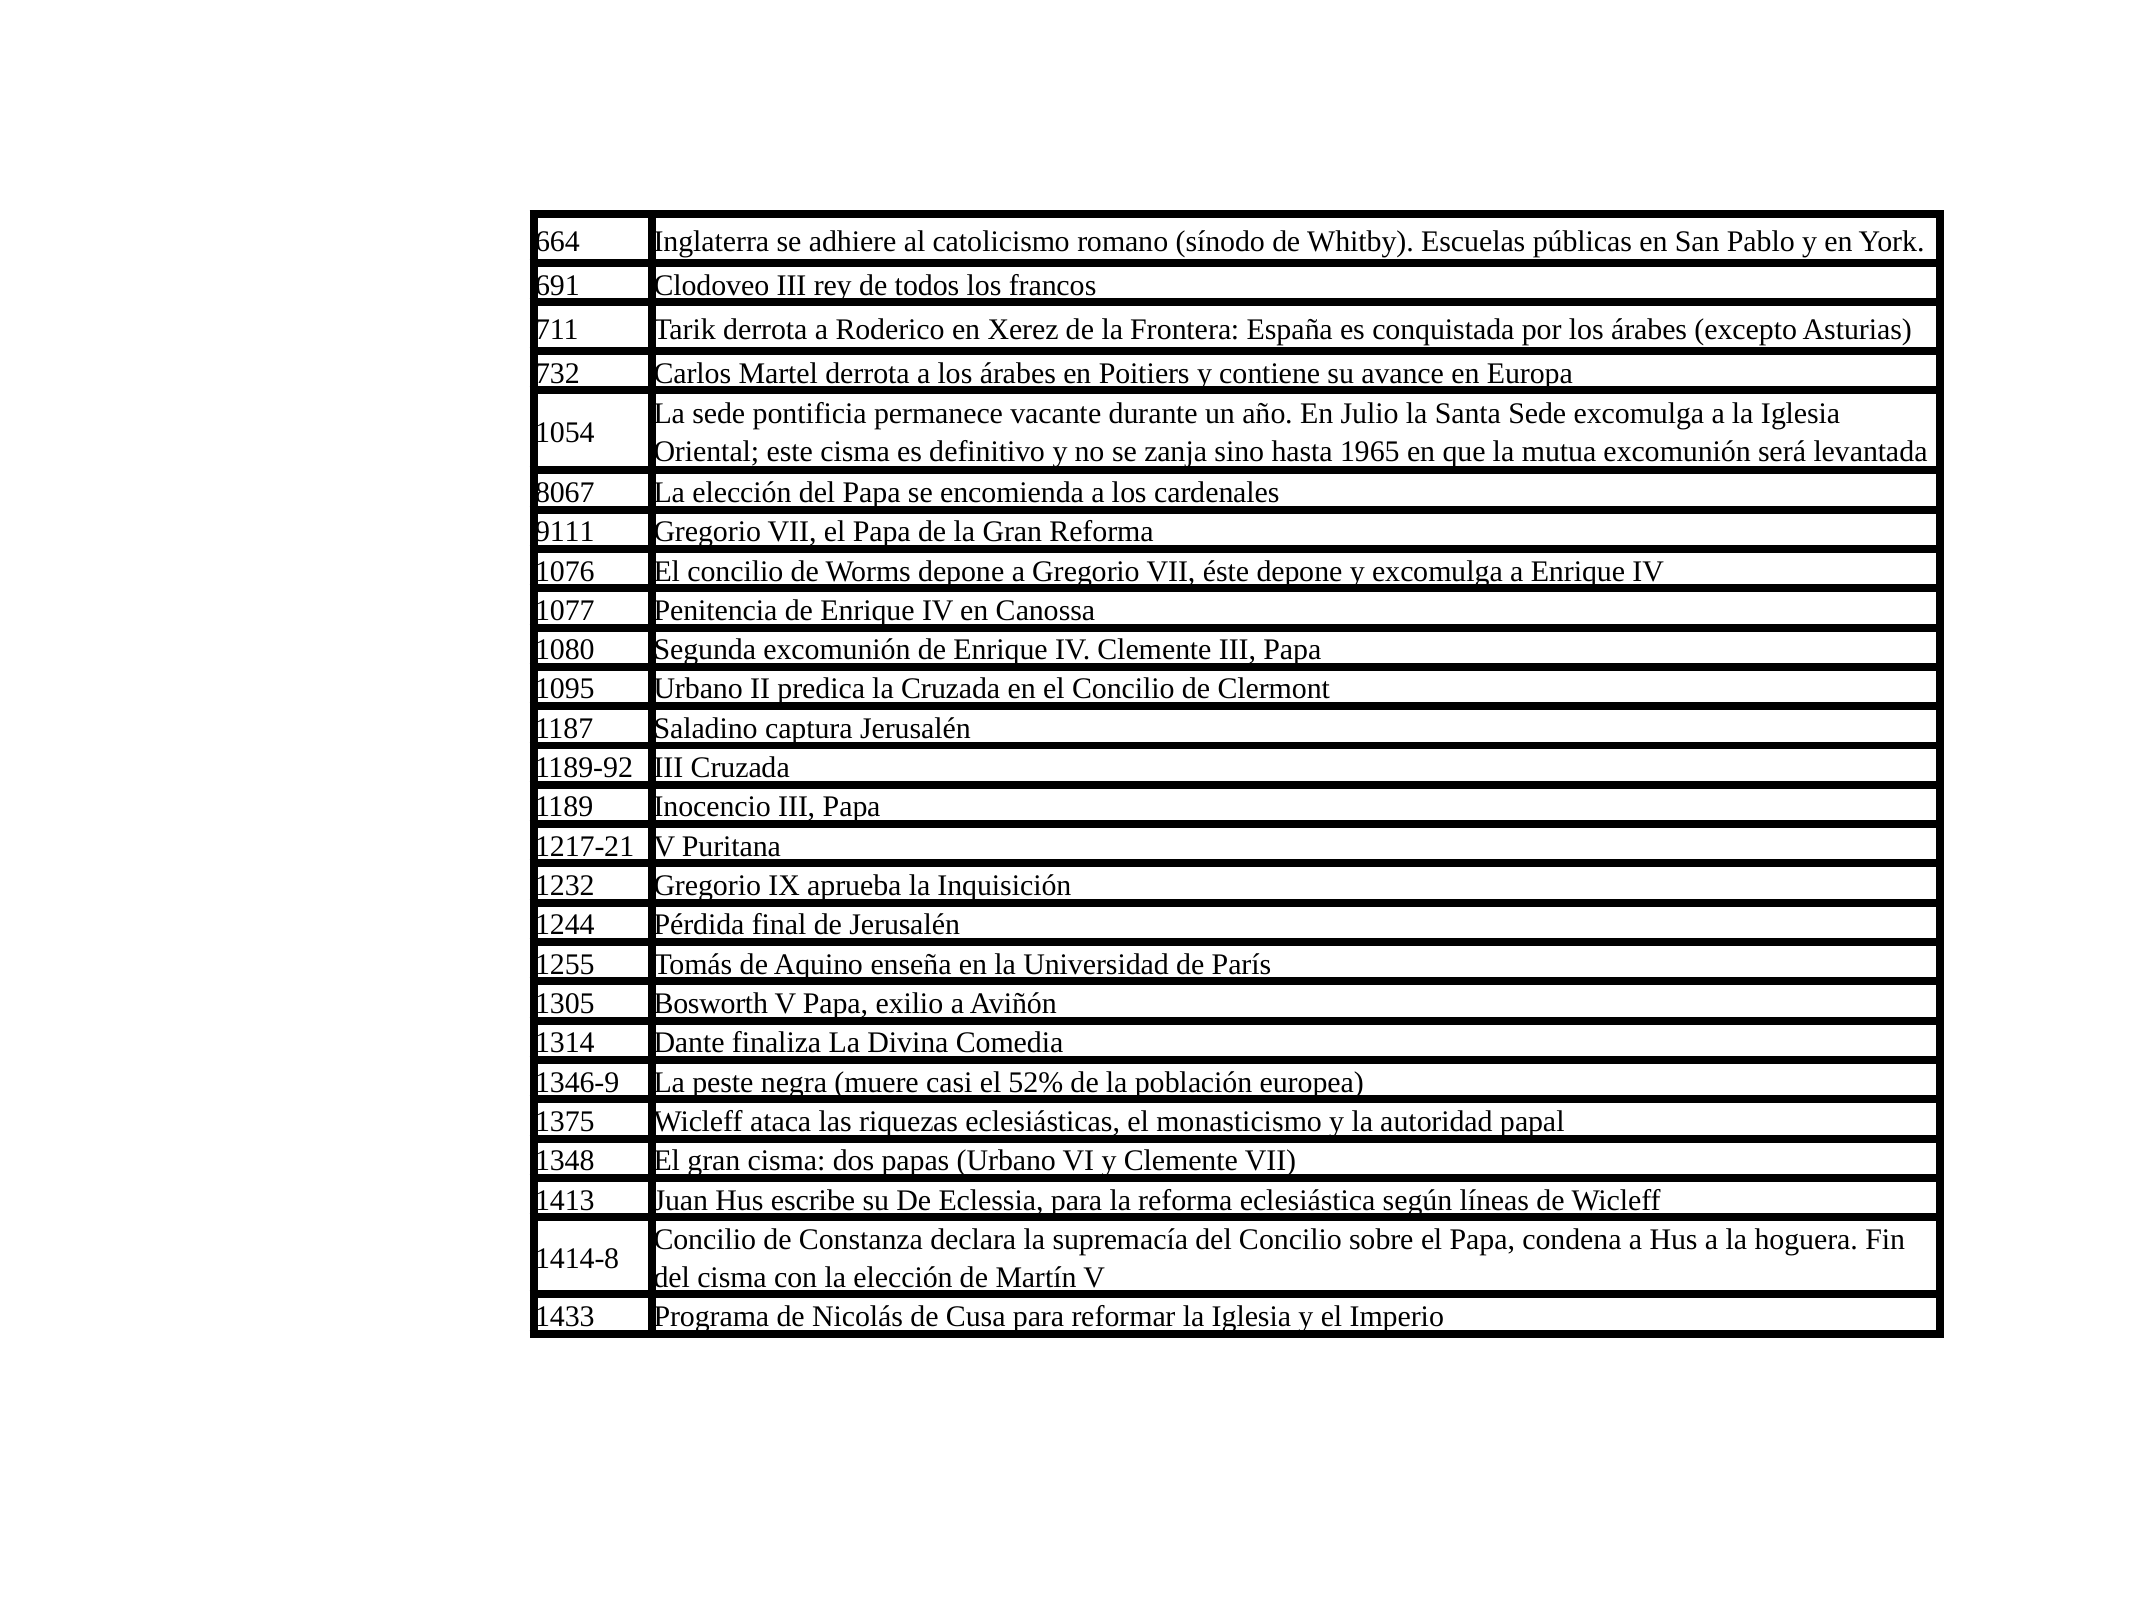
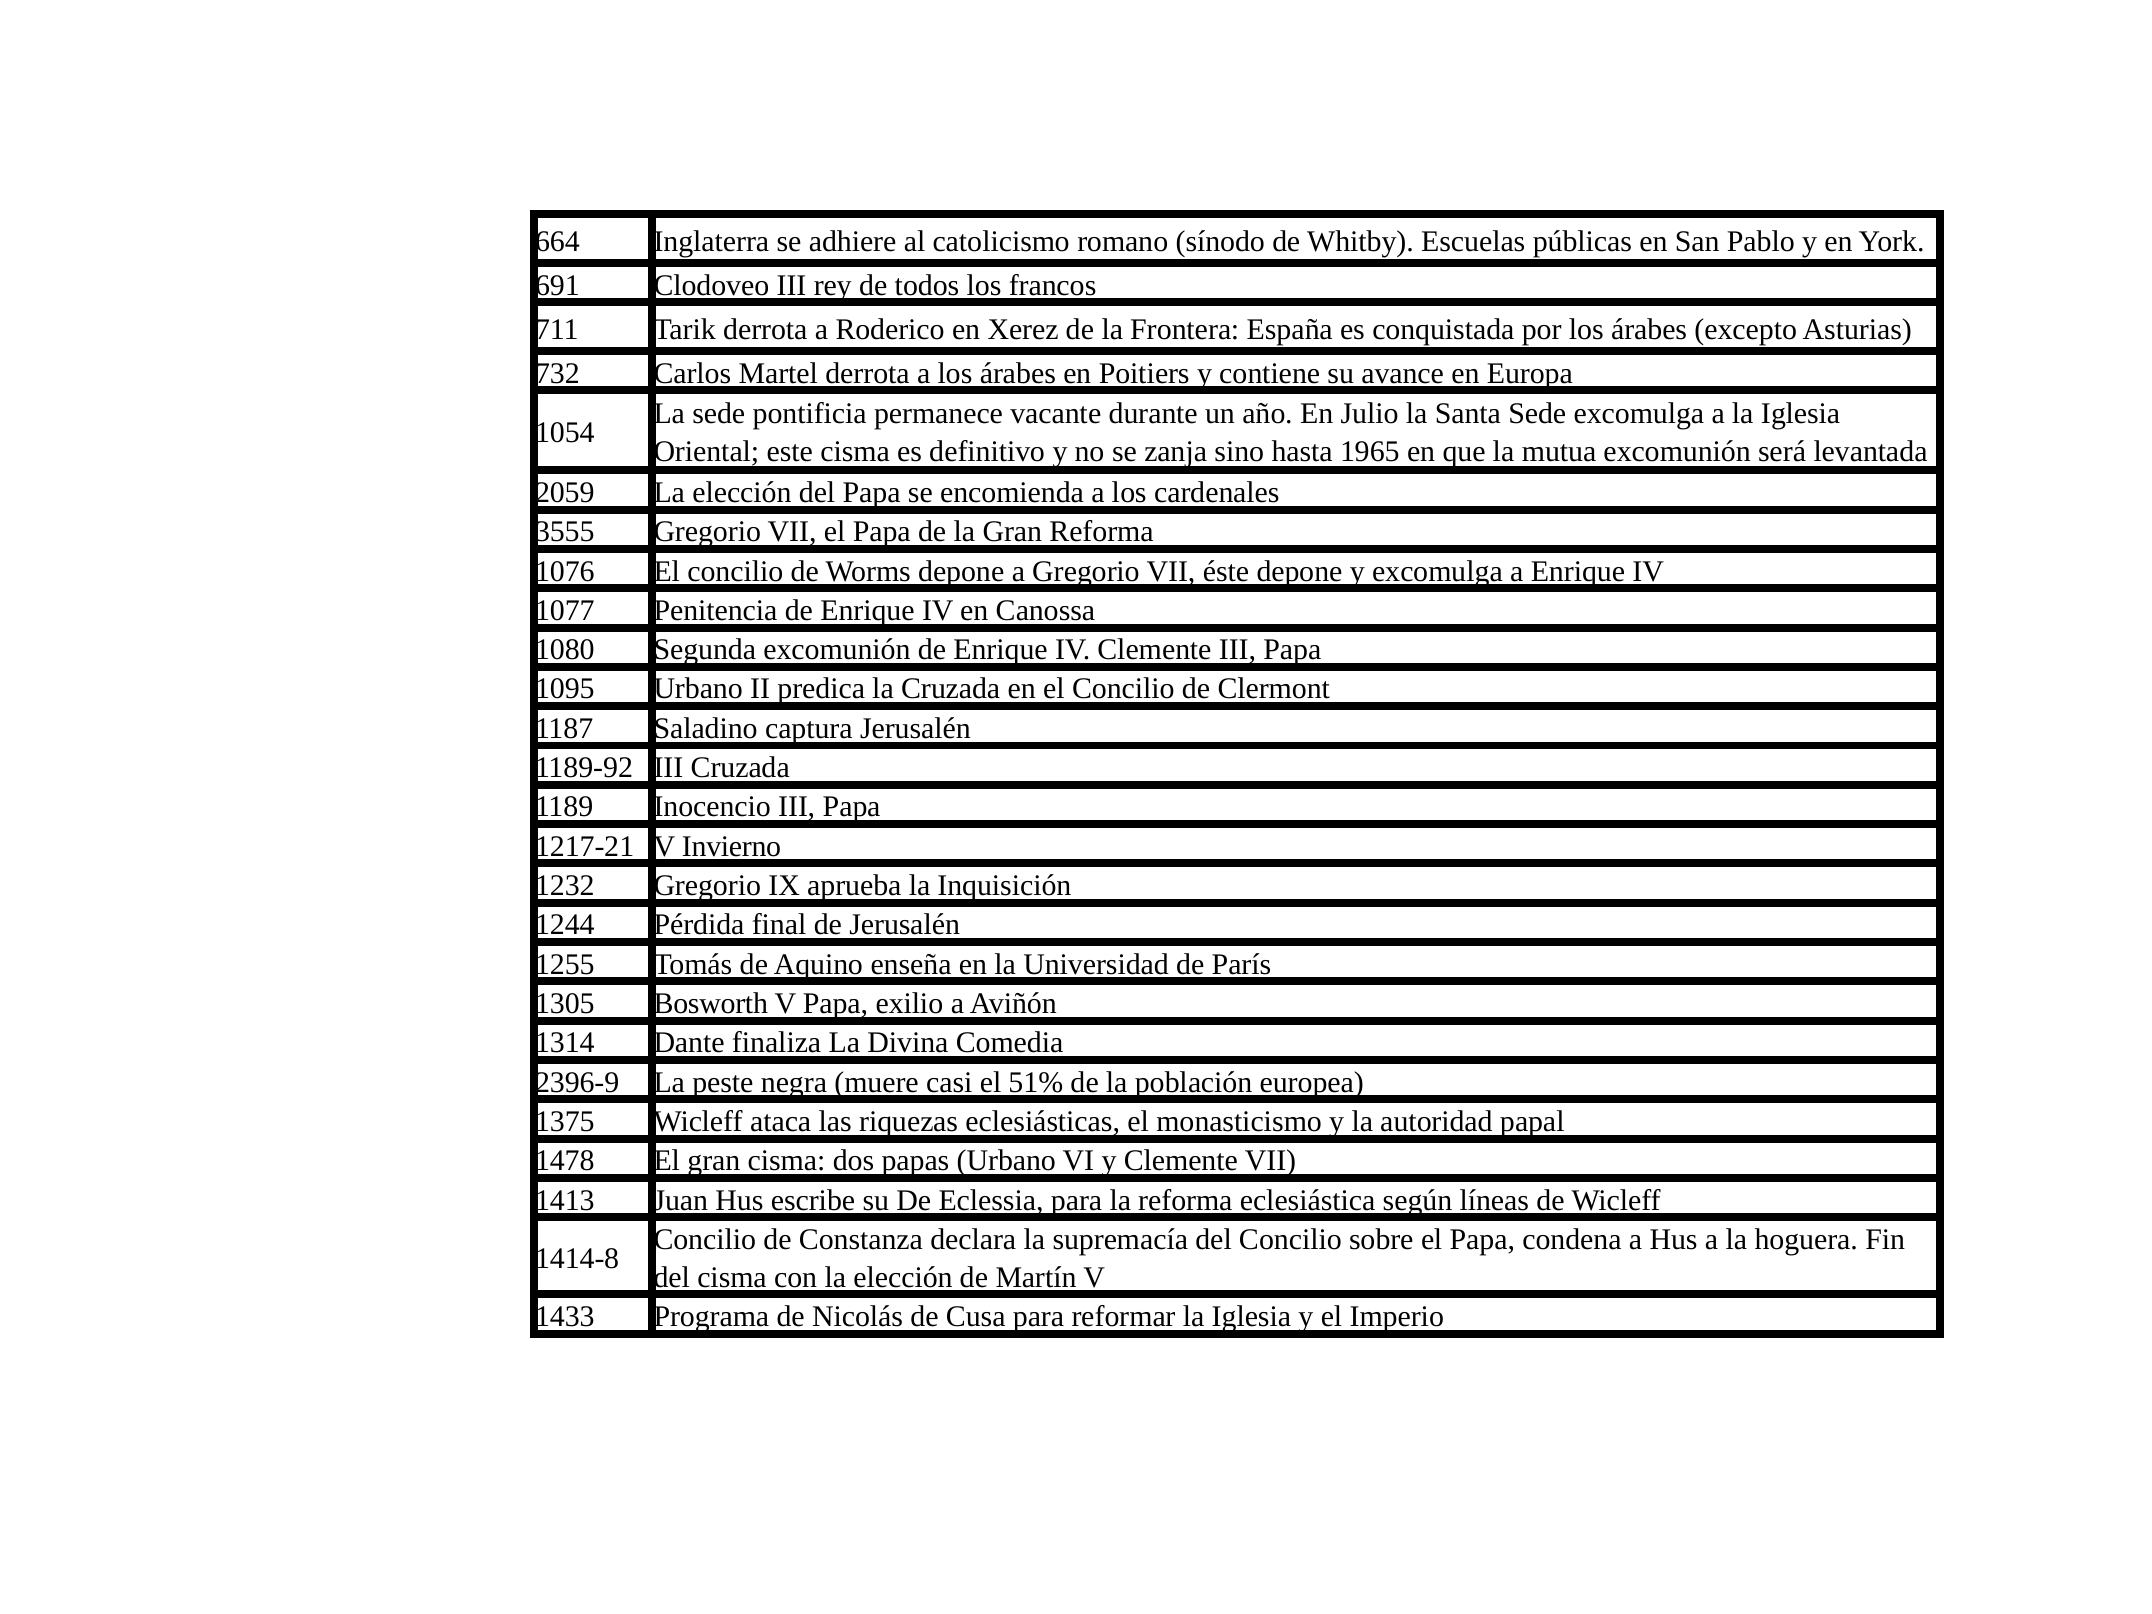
8067: 8067 -> 2059 (565, 493)
9111: 9111 -> 3555 (565, 532)
Puritana: Puritana -> Invierno (732, 846)
1346-9: 1346-9 -> 2396-9 (577, 1082)
52%: 52% -> 51% (1036, 1082)
1348: 1348 -> 1478 (565, 1161)
